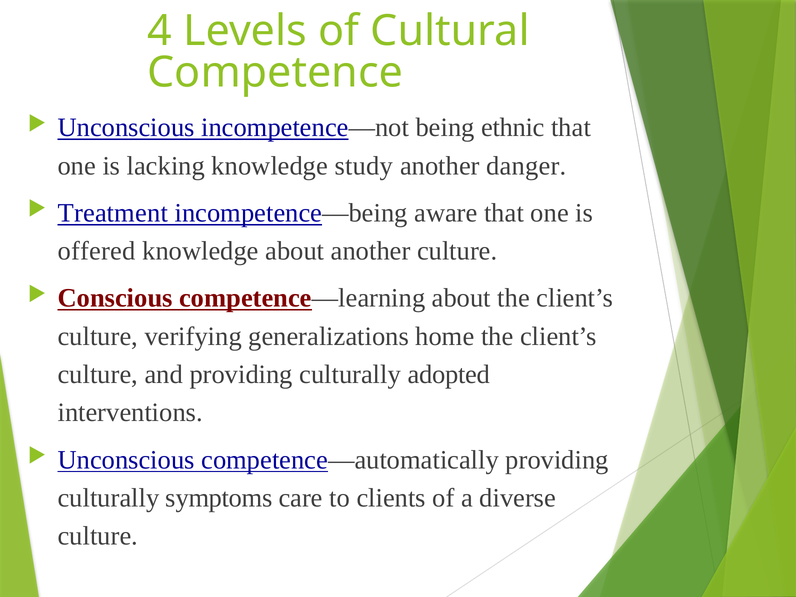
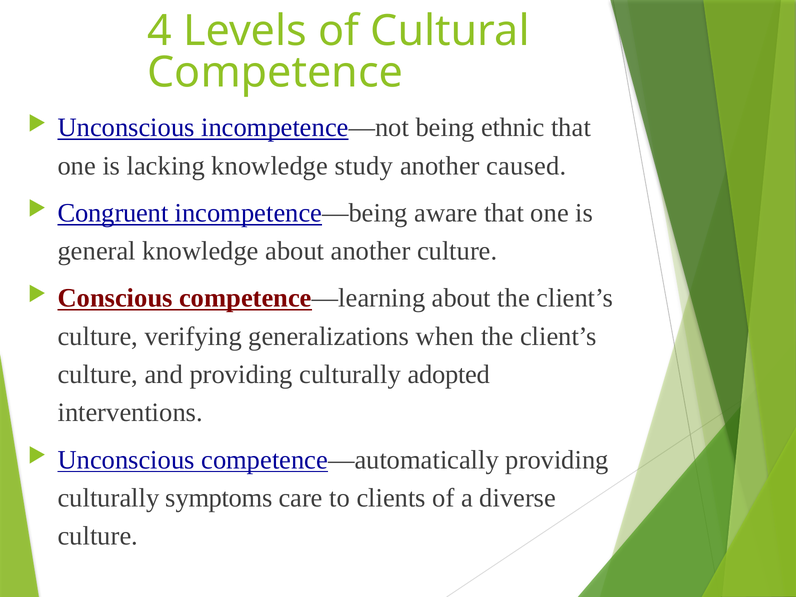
danger: danger -> caused (526, 166)
Treatment: Treatment -> Congruent (113, 213)
offered: offered -> general (97, 251)
home: home -> when (445, 336)
